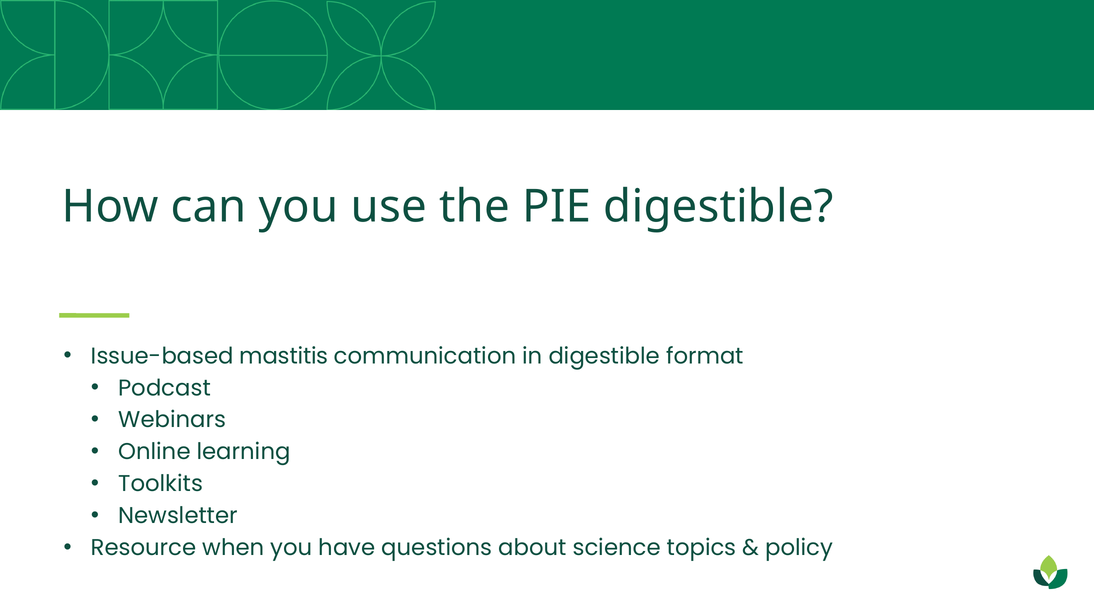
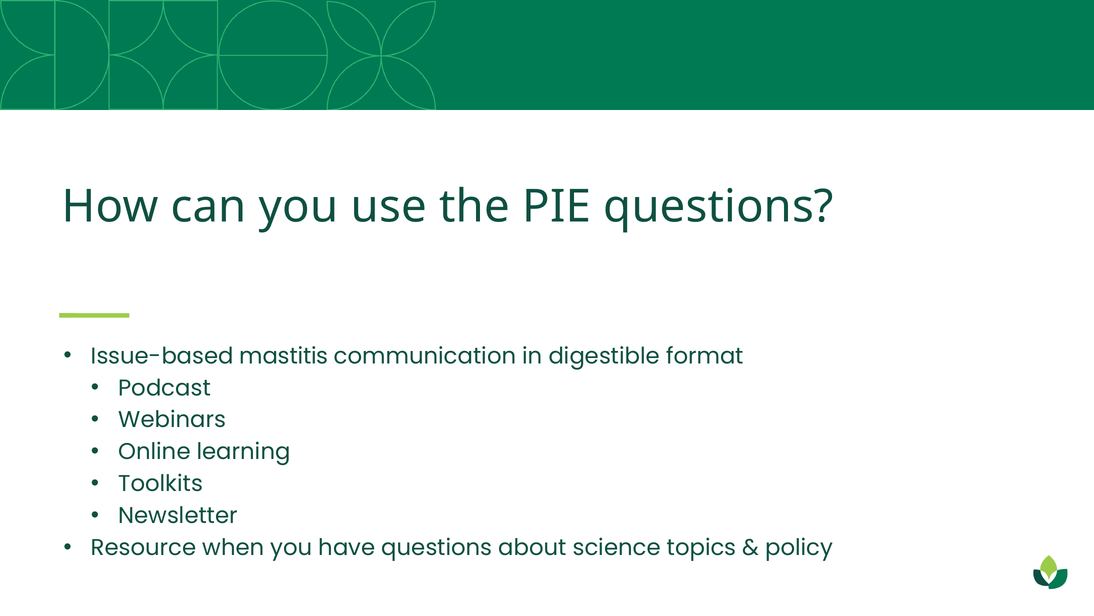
PIE digestible: digestible -> questions (719, 207)
